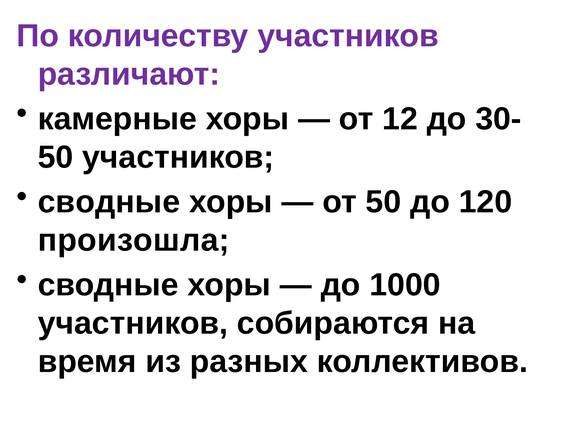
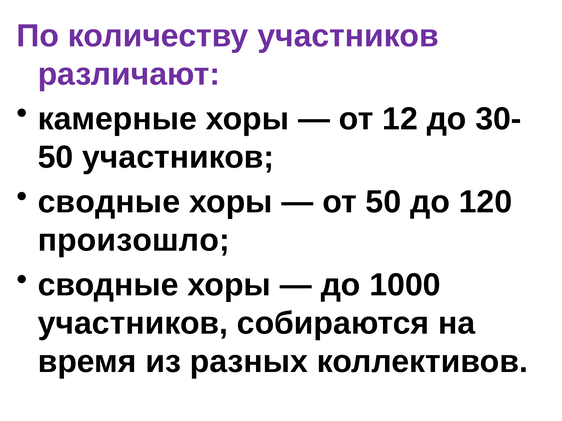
произошла: произошла -> произошло (134, 241)
